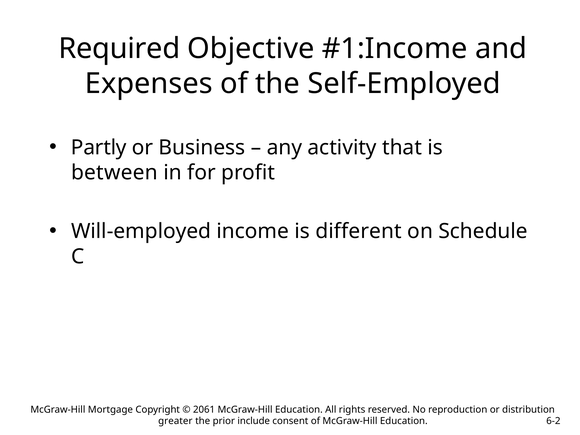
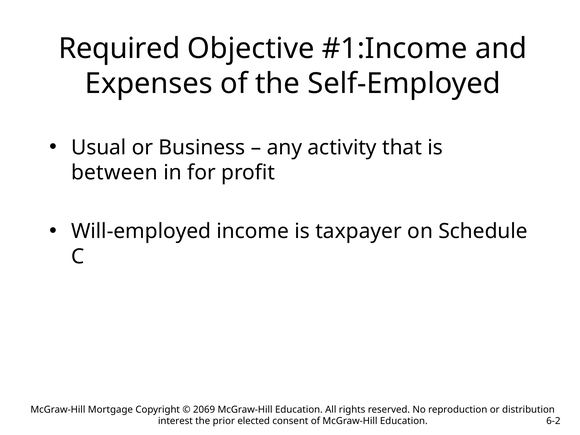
Partly: Partly -> Usual (99, 147)
different: different -> taxpayer (359, 231)
2061: 2061 -> 2069 (204, 409)
greater: greater -> interest (175, 421)
include: include -> elected (254, 421)
